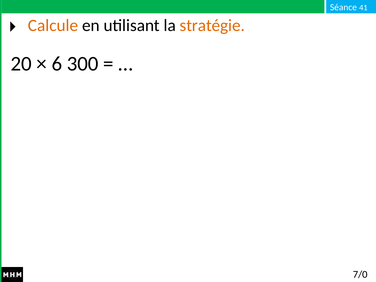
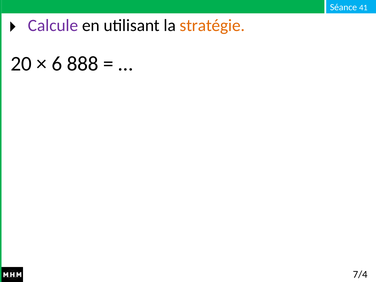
Calcule colour: orange -> purple (53, 25)
300: 300 -> 888 (83, 64)
7/0: 7/0 -> 7/4 (360, 274)
